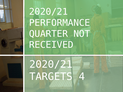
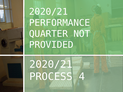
RECEIVED: RECEIVED -> PROVIDED (51, 45)
TARGETS: TARGETS -> PROCESS (51, 77)
